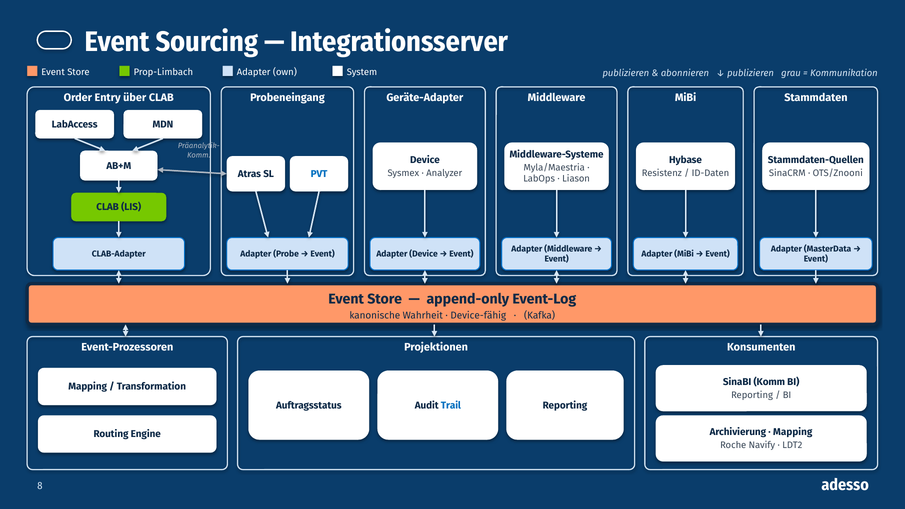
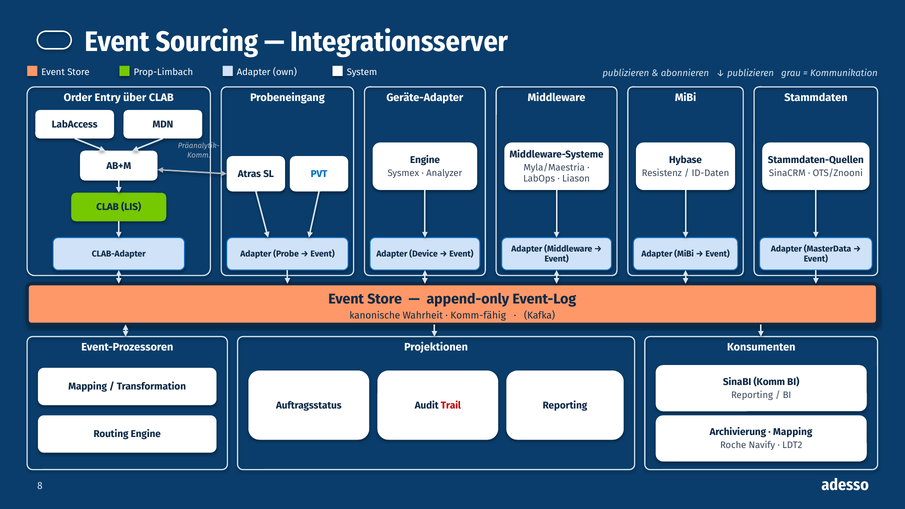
Device: Device -> Engine (425, 160)
Device-fähig: Device-fähig -> Komm-fähig (478, 316)
Trail colour: blue -> red (451, 405)
